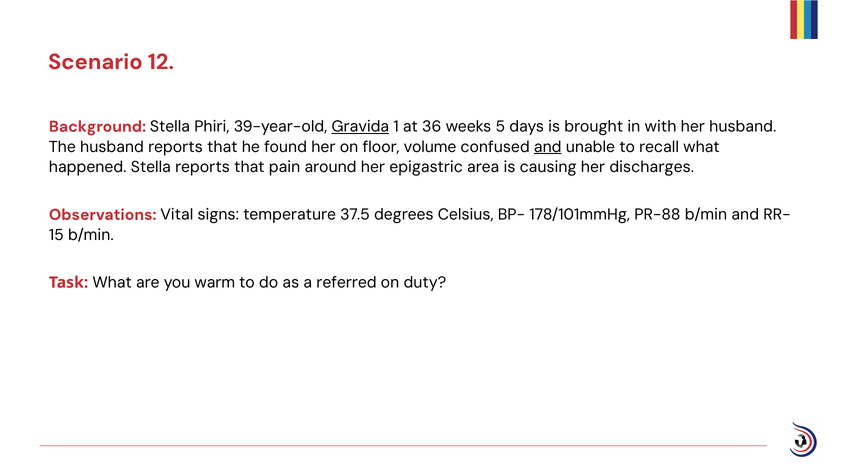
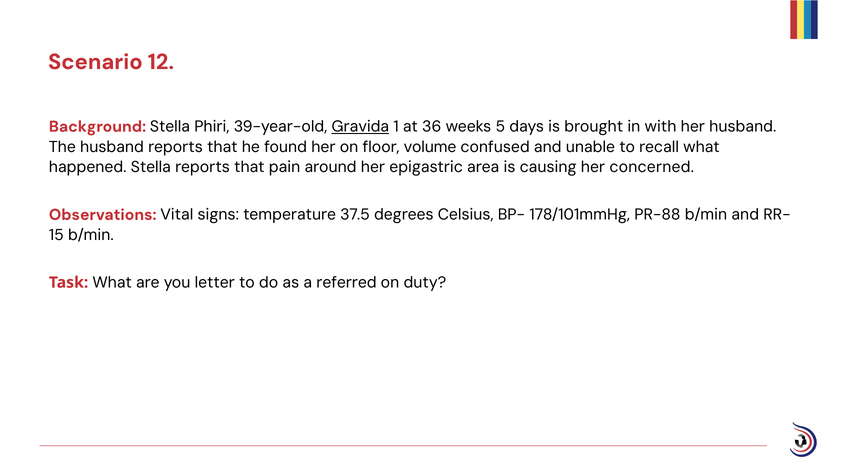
and underline: present -> none (548, 147)
discharges: discharges -> concerned (652, 167)
warm: warm -> letter (215, 283)
